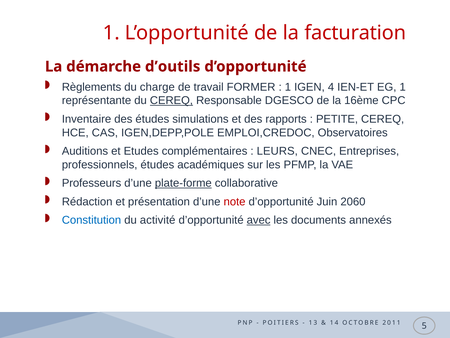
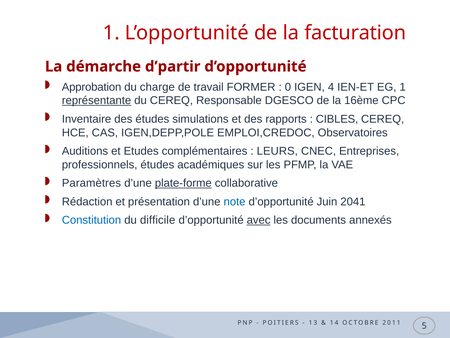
d’outils: d’outils -> d’partir (173, 66)
Règlements: Règlements -> Approbation (92, 87)
1: 1 -> 0 (288, 87)
représentante underline: none -> present (97, 100)
CEREQ underline: present -> none (171, 100)
PETITE: PETITE -> CIBLES (337, 119)
Professeurs: Professeurs -> Paramètres (91, 183)
note colour: red -> blue (235, 201)
2060: 2060 -> 2041 (353, 201)
activité: activité -> difficile (158, 220)
